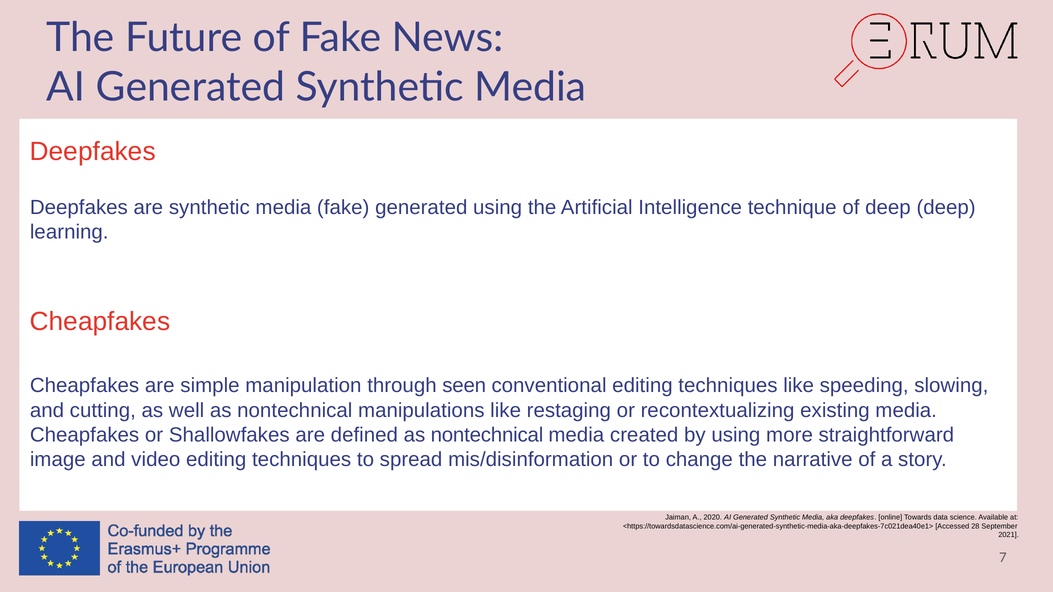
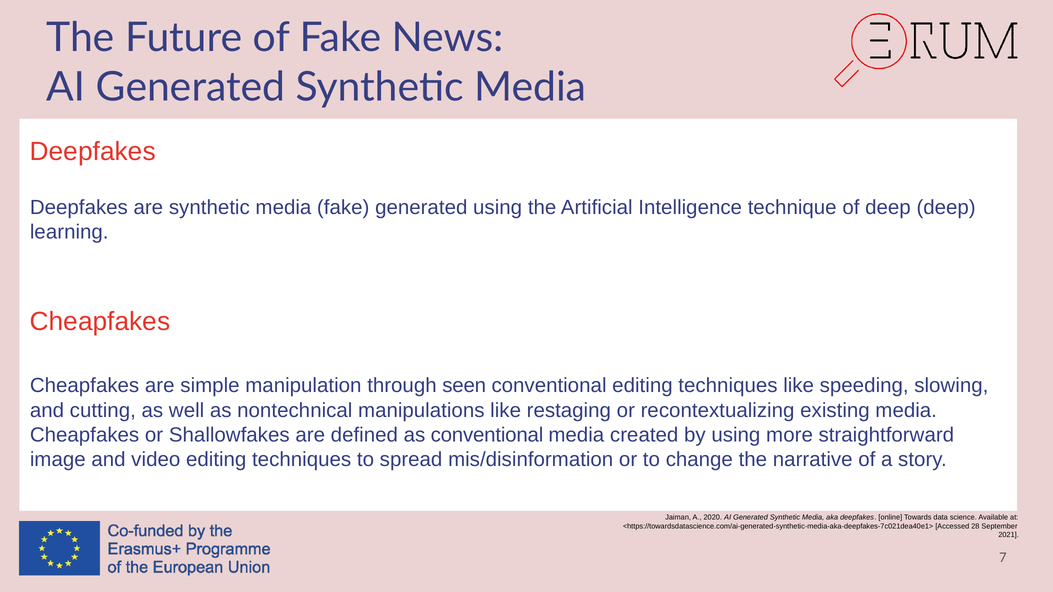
defined as nontechnical: nontechnical -> conventional (487, 435)
